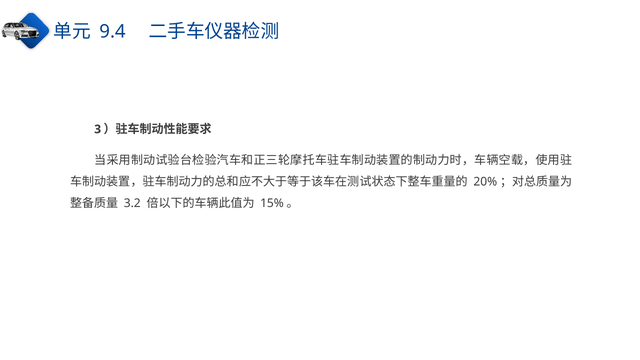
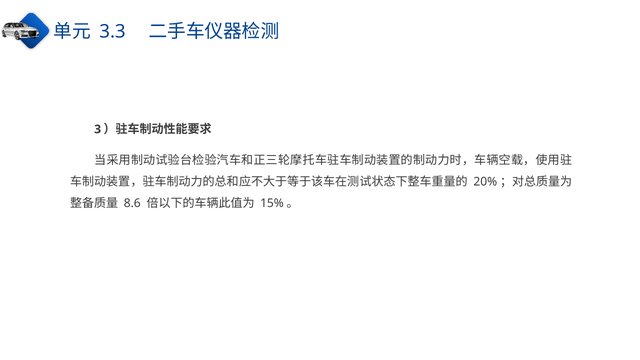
9.4: 9.4 -> 3.3 (113, 32)
3.2: 3.2 -> 8.6 (132, 203)
